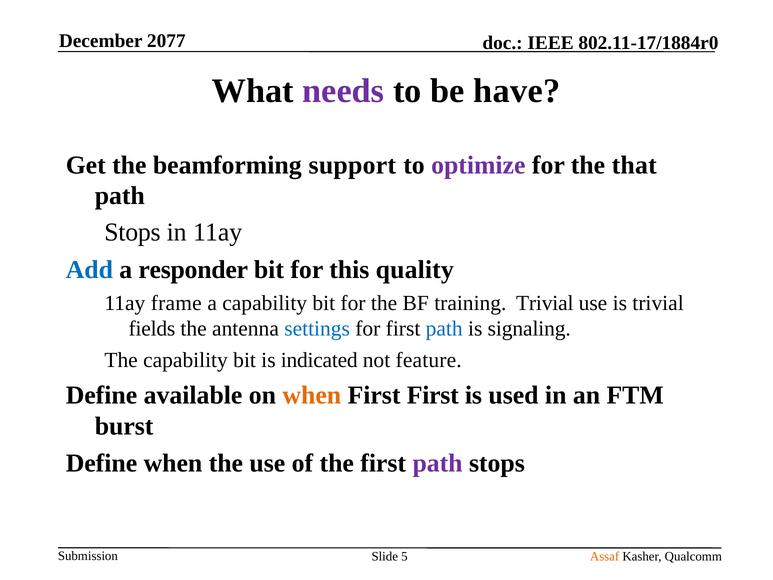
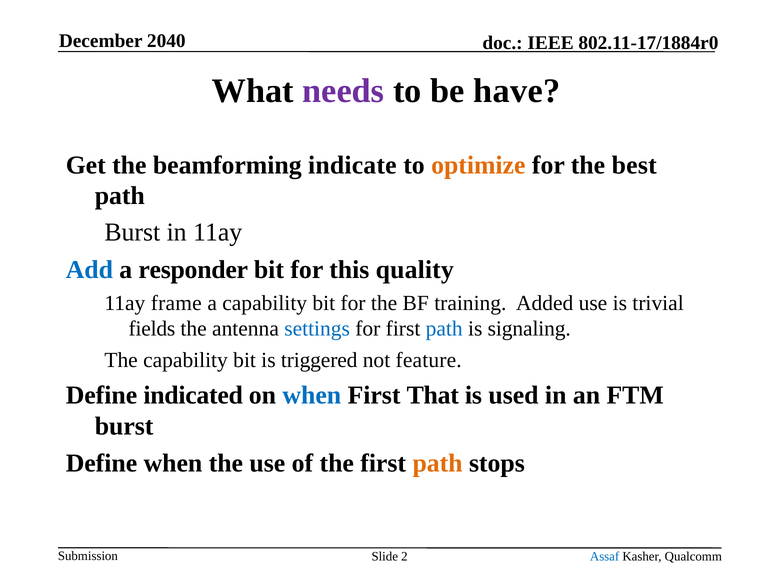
2077: 2077 -> 2040 (166, 41)
support: support -> indicate (352, 165)
optimize colour: purple -> orange (478, 165)
that: that -> best (634, 165)
Stops: Stops -> Burst (132, 232)
training Trivial: Trivial -> Added (545, 303)
indicated: indicated -> triggered (319, 360)
available: available -> indicated (193, 395)
when colour: orange -> blue (312, 395)
First First: First -> That (433, 395)
path colour: purple -> orange (438, 463)
5: 5 -> 2 (404, 556)
Assaf colour: orange -> blue (605, 556)
